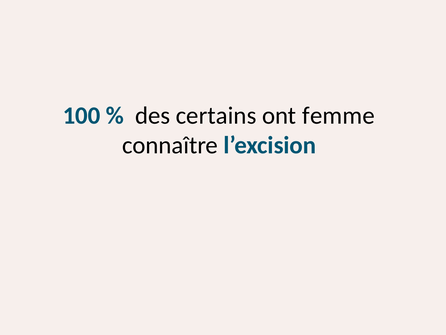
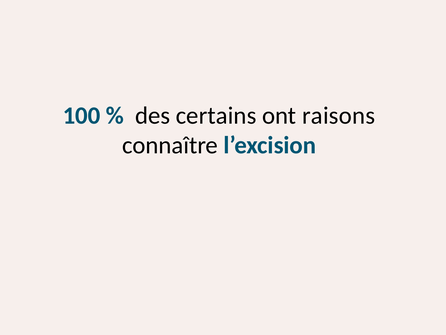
femme: femme -> raisons (339, 115)
